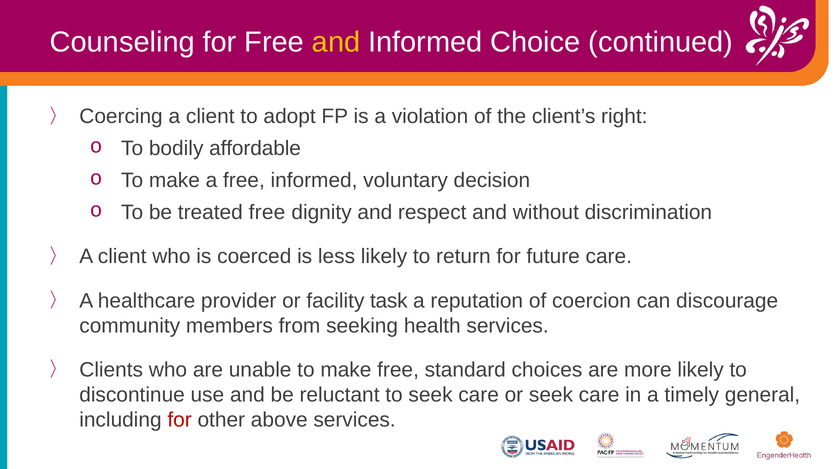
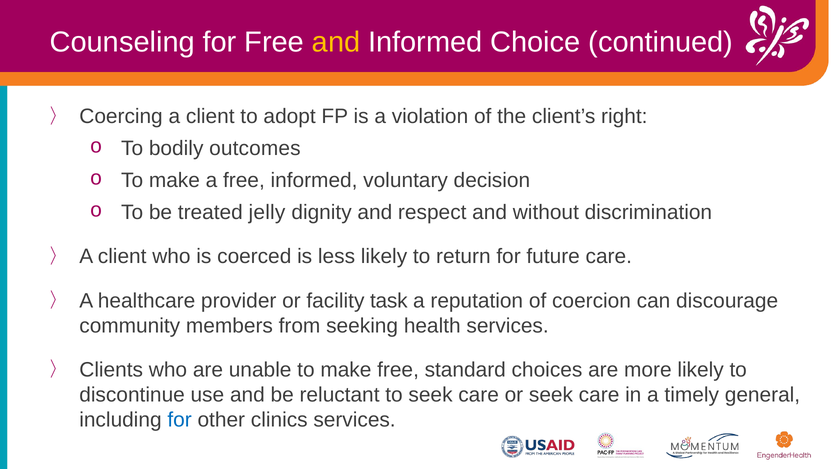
affordable: affordable -> outcomes (255, 149)
treated free: free -> jelly (267, 213)
for colour: red -> blue (180, 420)
above: above -> clinics (279, 420)
